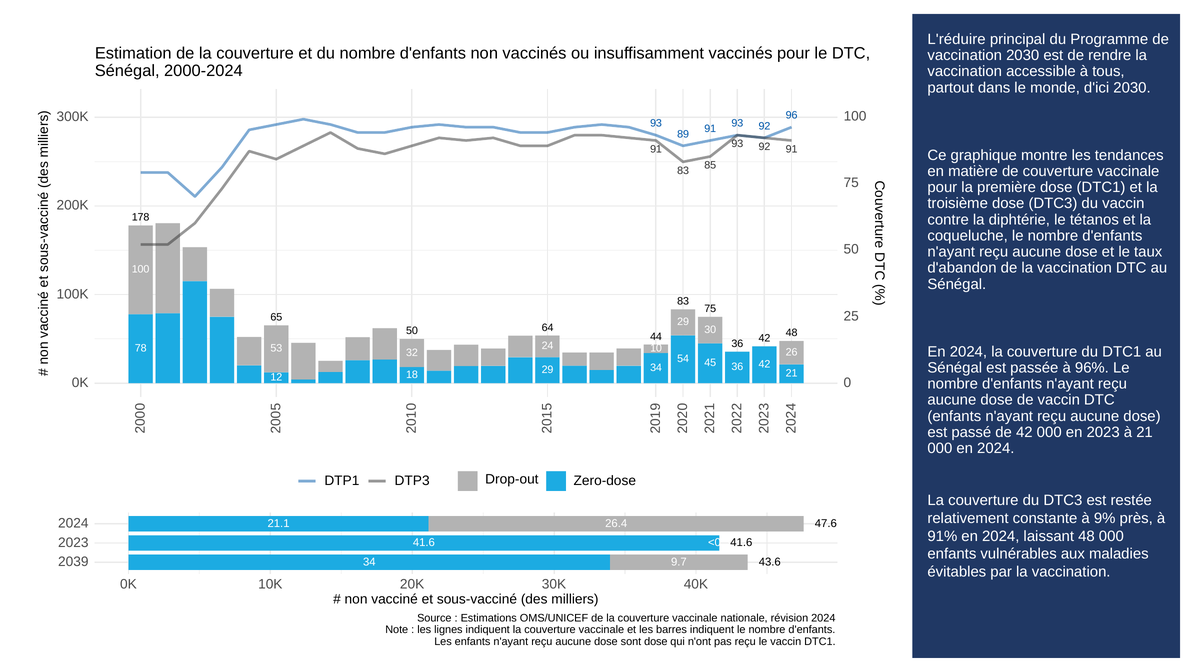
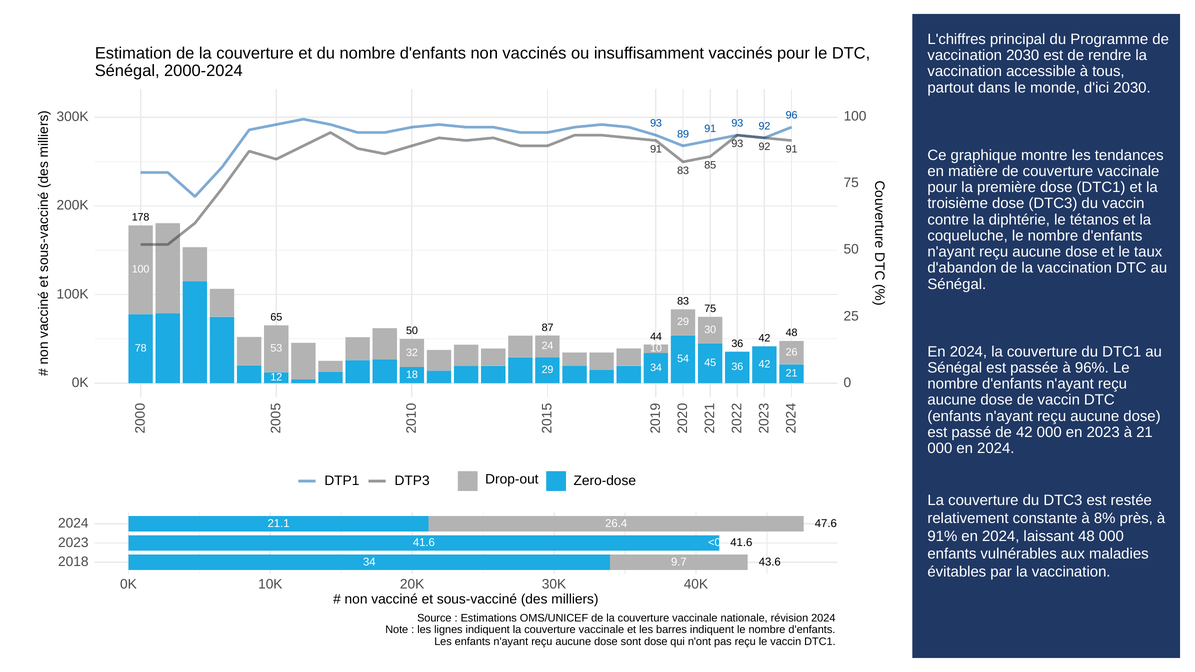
L'réduire: L'réduire -> L'chiffres (957, 39)
64: 64 -> 87 (548, 328)
9%: 9% -> 8% (1105, 518)
2039: 2039 -> 2018 (73, 562)
